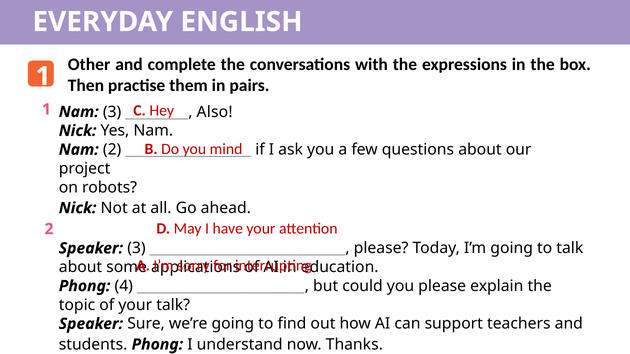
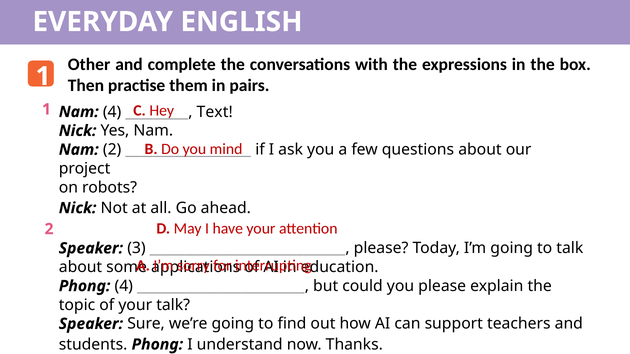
Nam 3: 3 -> 4 (112, 112)
Also: Also -> Text (215, 112)
